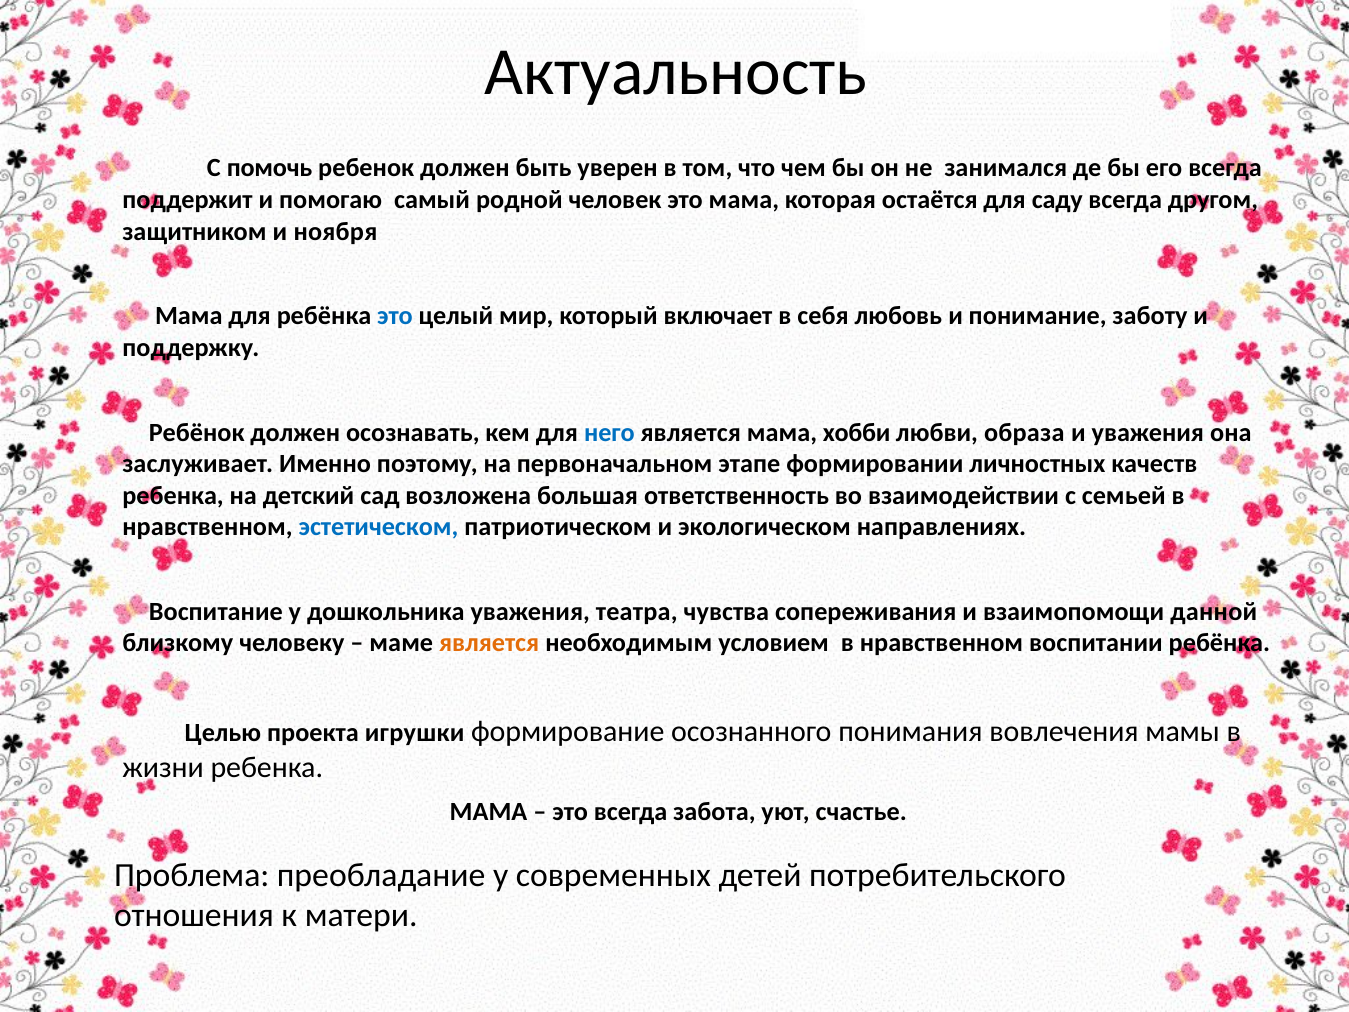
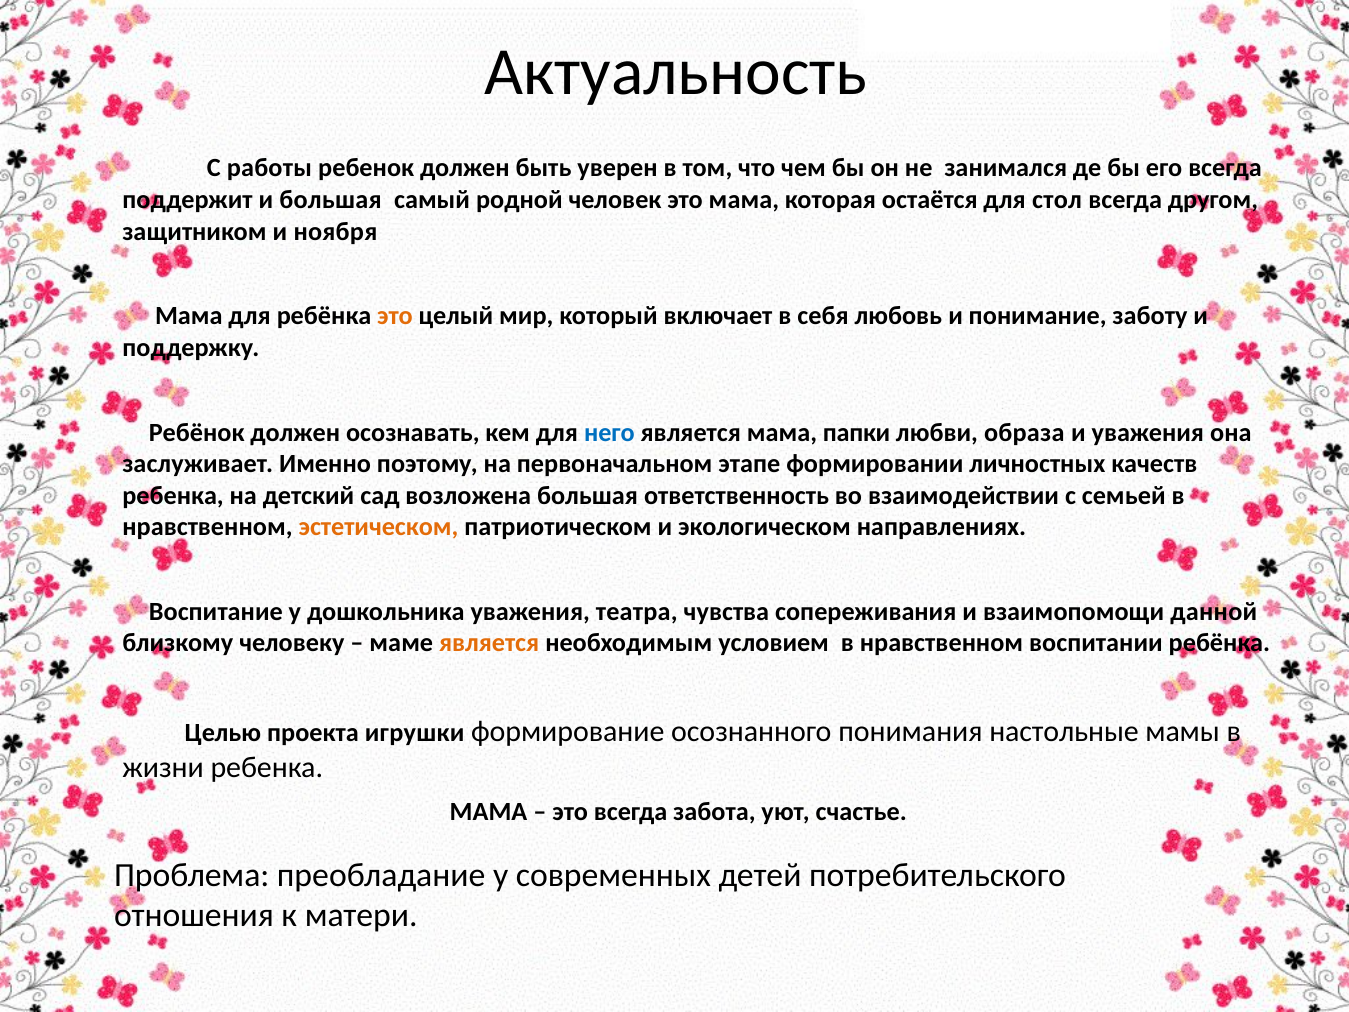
помочь: помочь -> работы (269, 168)
и помогаю: помогаю -> большая (330, 200)
саду: саду -> стол (1057, 200)
это colour: blue -> orange (395, 316)
хобби: хобби -> папки (857, 432)
эстетическом colour: blue -> orange (378, 527)
вовлечения: вовлечения -> настольные (1064, 732)
